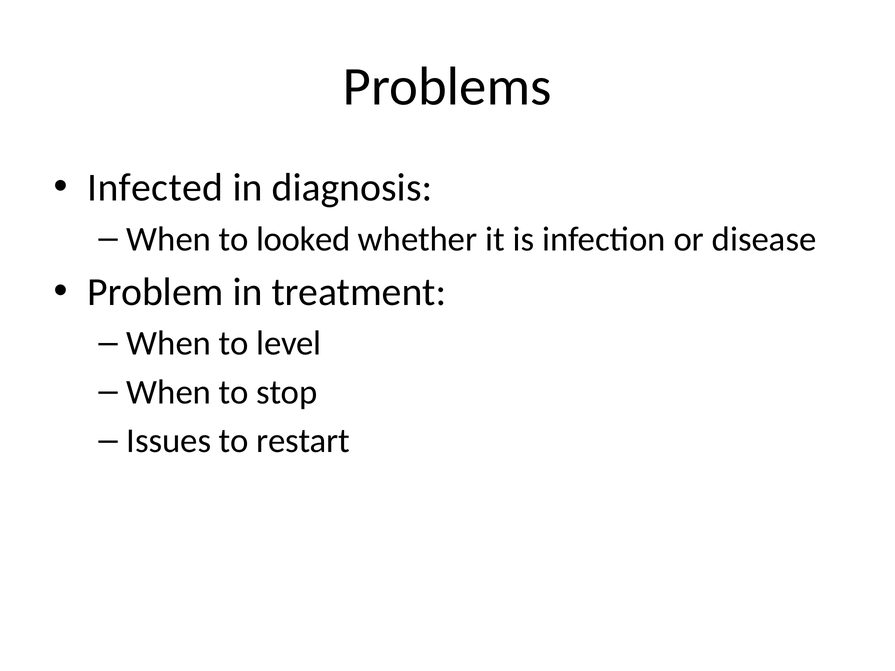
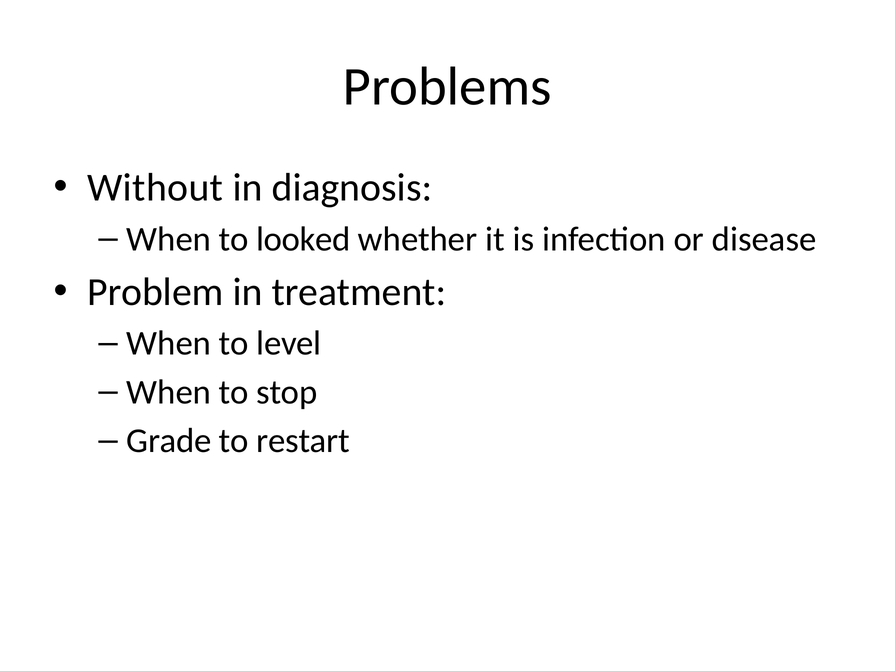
Infected: Infected -> Without (155, 188)
Issues: Issues -> Grade (169, 441)
